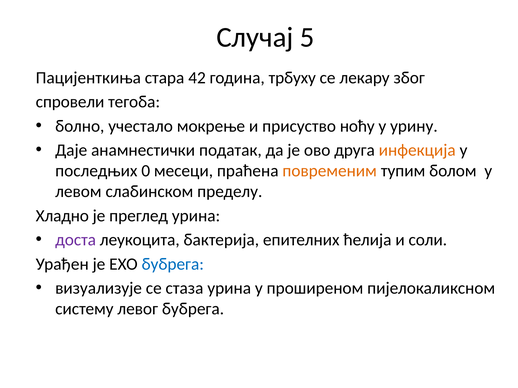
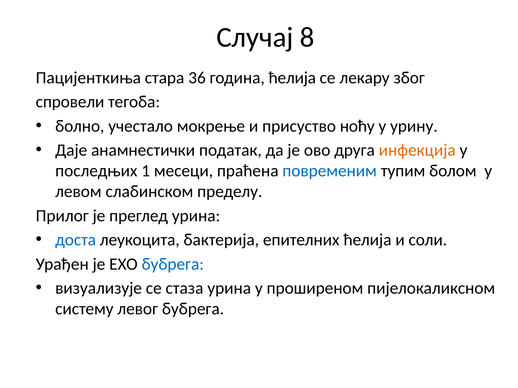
5: 5 -> 8 (307, 37)
42: 42 -> 36 (197, 78)
година трбуху: трбуху -> ћелија (292, 78)
0: 0 -> 1 (146, 171)
повременим colour: orange -> blue (330, 171)
Хладно: Хладно -> Прилог (62, 216)
доста colour: purple -> blue (76, 240)
